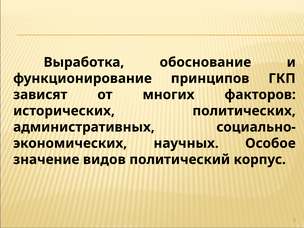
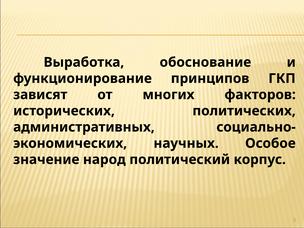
видов: видов -> народ (104, 160)
